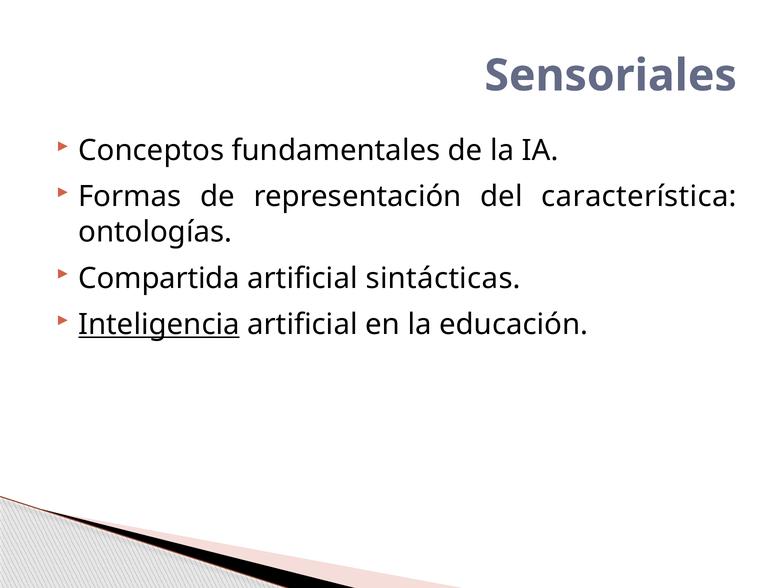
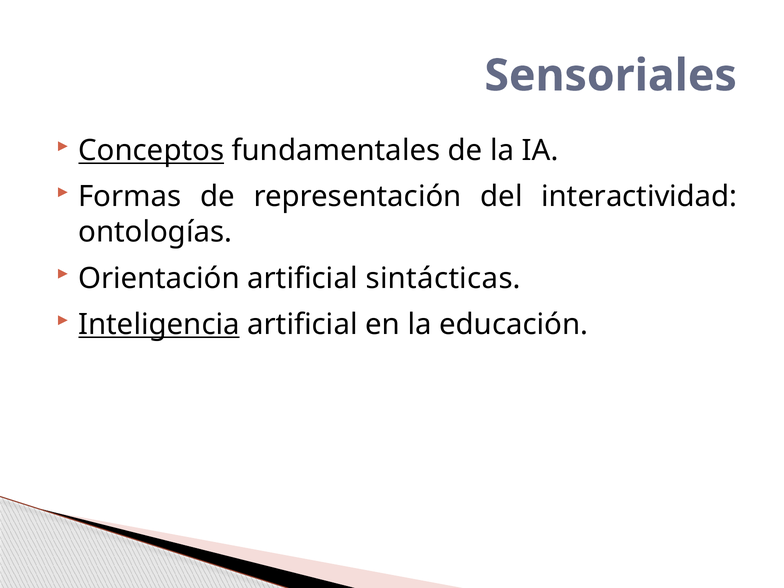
Conceptos underline: none -> present (151, 151)
característica: característica -> interactividad (639, 197)
Compartida: Compartida -> Orientación (159, 278)
